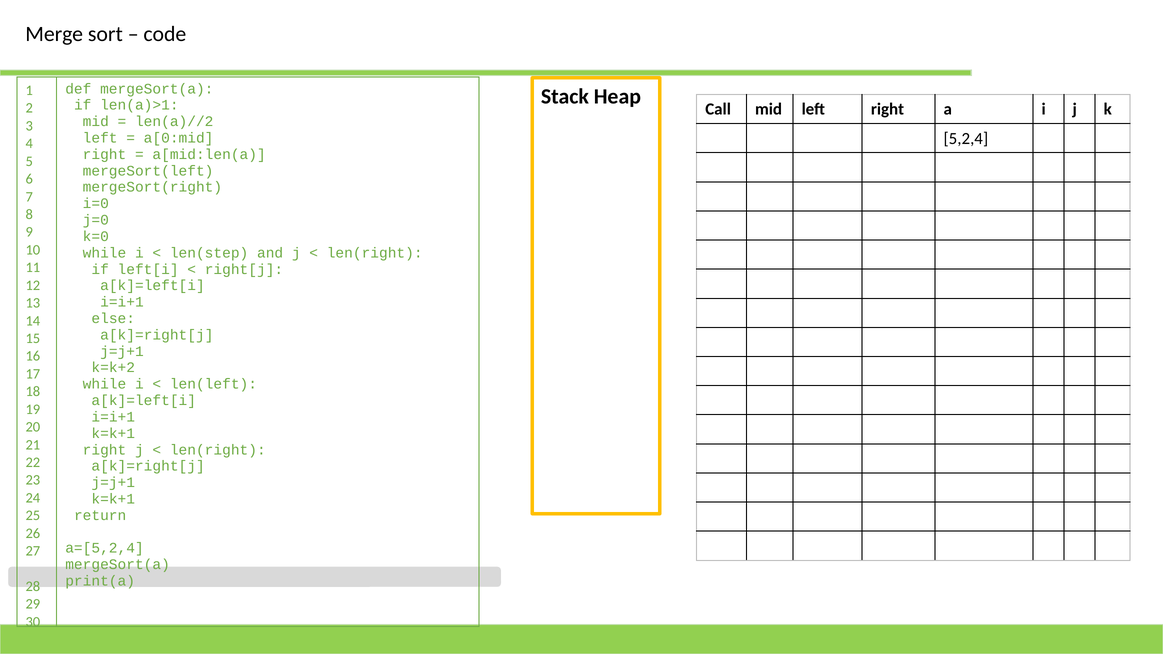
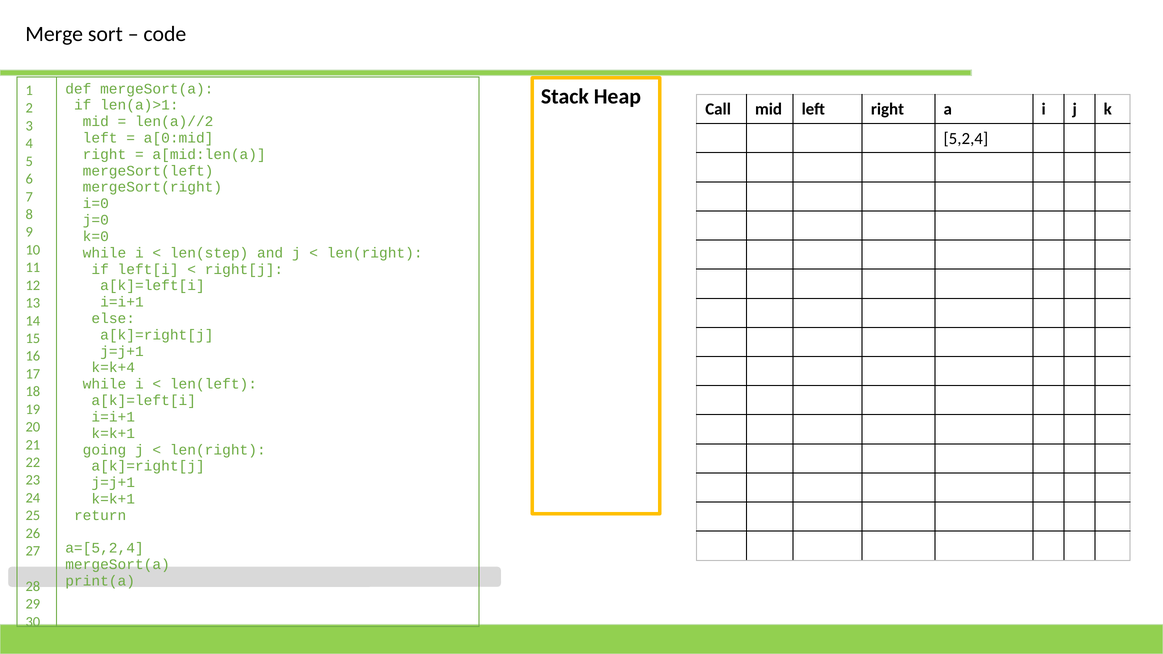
k=k+2: k=k+2 -> k=k+4 (113, 368)
right: right -> going (105, 450)
